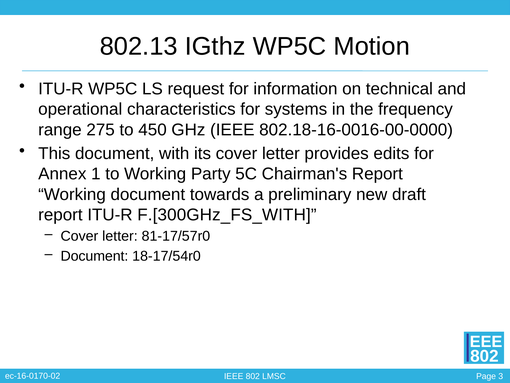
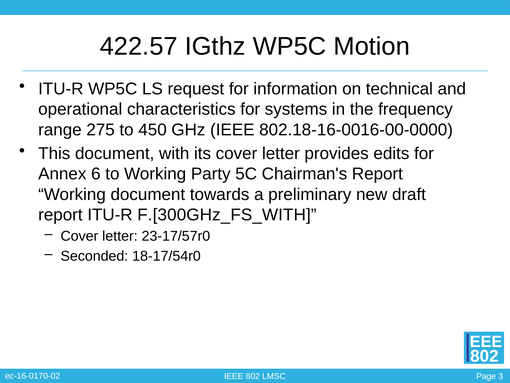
802.13: 802.13 -> 422.57 (139, 46)
1: 1 -> 6 (96, 174)
81-17/57r0: 81-17/57r0 -> 23-17/57r0 (176, 236)
Document: Document -> Seconded (94, 256)
